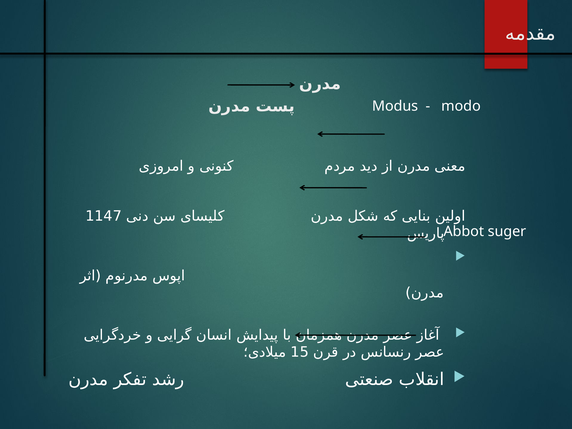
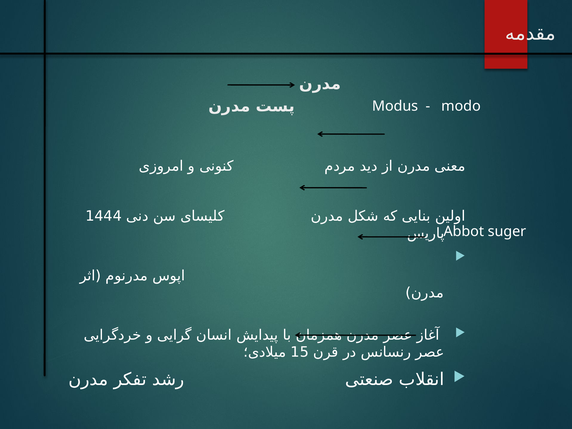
1147: 1147 -> 1444 (104, 216)
